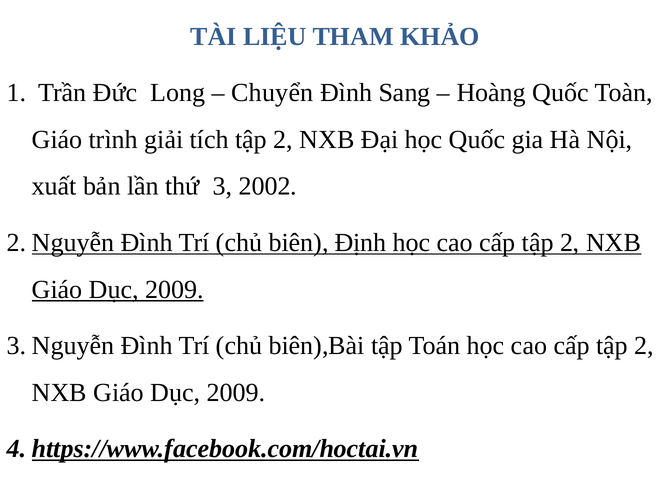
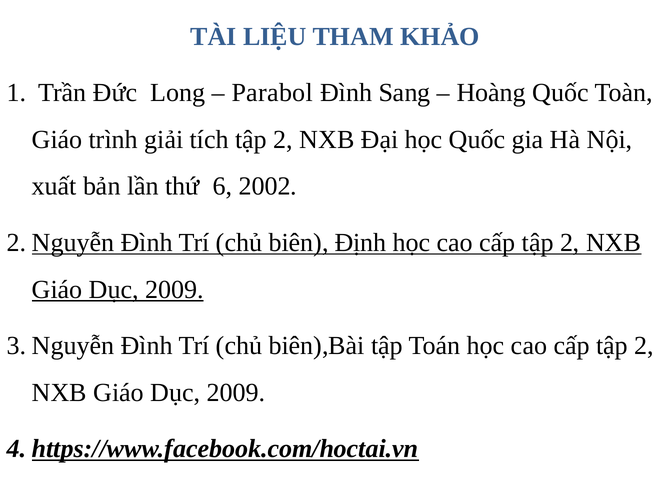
Chuyển: Chuyển -> Parabol (272, 93)
3: 3 -> 6 (222, 187)
